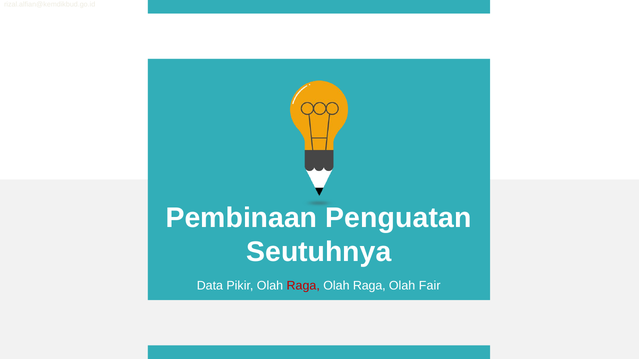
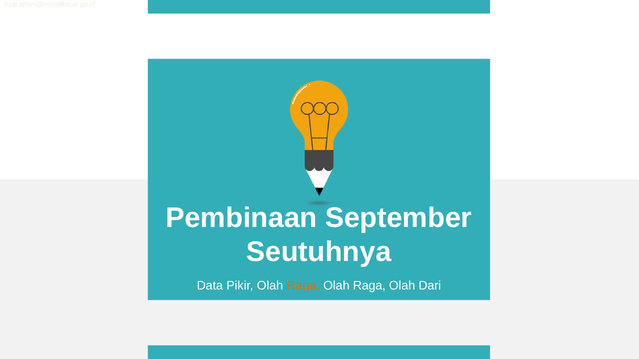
Penguatan: Penguatan -> September (399, 218)
Raga colour: red -> orange (303, 286)
Fair: Fair -> Dari (430, 286)
